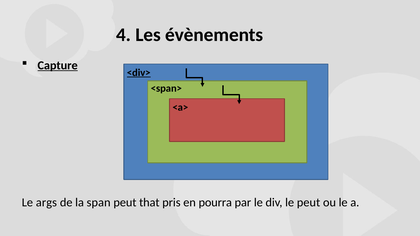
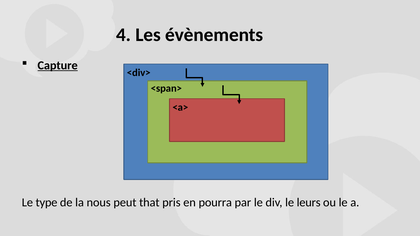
<div> underline: present -> none (139, 73)
args: args -> type (47, 203)
span: span -> nous (99, 203)
le peut: peut -> leurs (309, 203)
